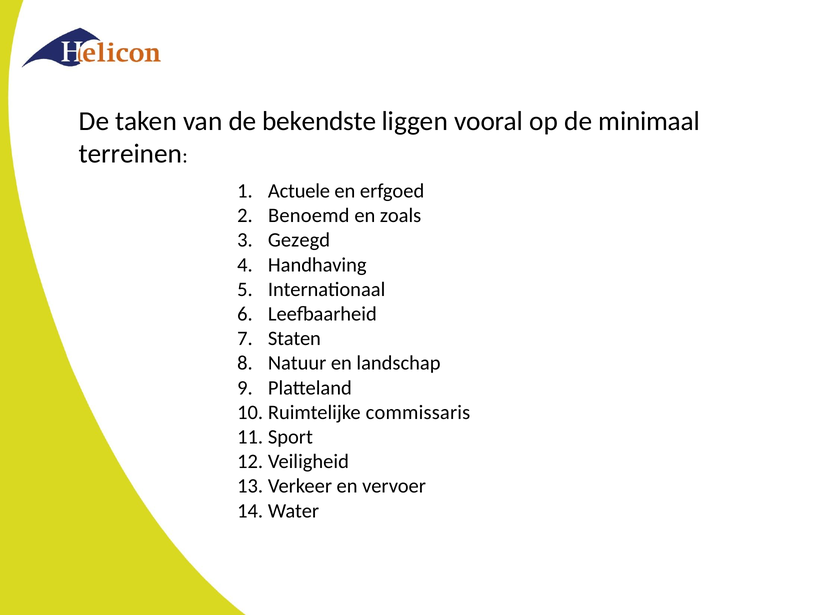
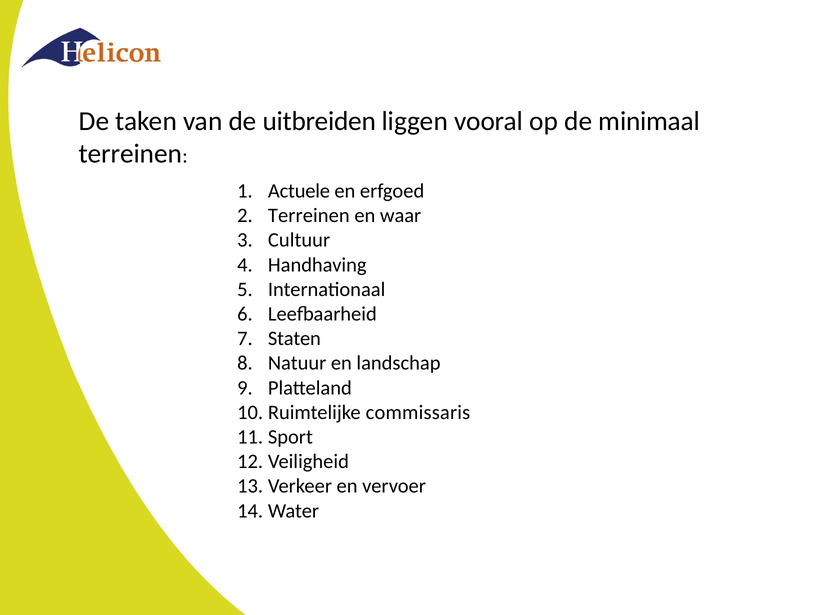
bekendste: bekendste -> uitbreiden (319, 121)
Benoemd: Benoemd -> Terreinen (309, 216)
zoals: zoals -> waar (401, 216)
Gezegd: Gezegd -> Cultuur (299, 240)
